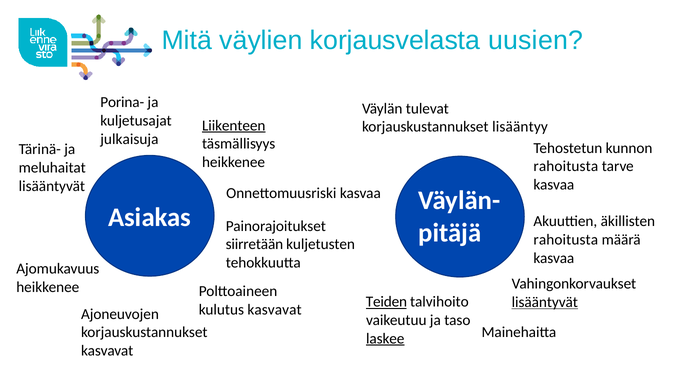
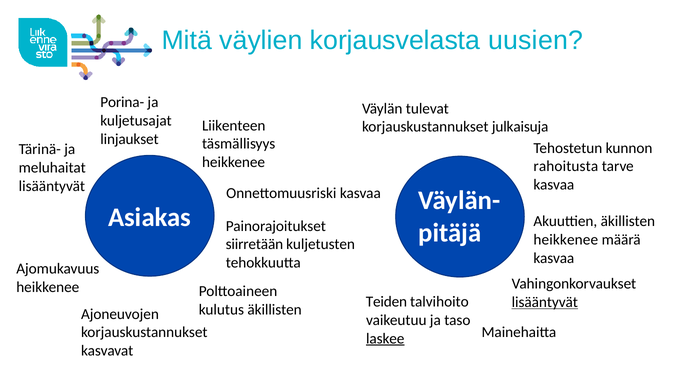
Liikenteen underline: present -> none (234, 125)
lisääntyy: lisääntyy -> julkaisuja (520, 127)
julkaisuja: julkaisuja -> linjaukset (129, 139)
rahoitusta: rahoitusta -> heikkenee (566, 239)
Teiden underline: present -> none (386, 301)
kulutus kasvavat: kasvavat -> äkillisten (275, 309)
